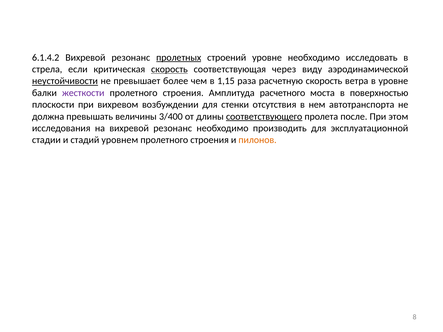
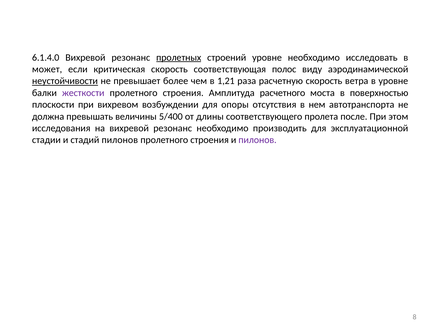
6.1.4.2: 6.1.4.2 -> 6.1.4.0 (46, 58)
стрела: стрела -> может (47, 69)
скорость underline: present -> none (169, 69)
через: через -> полос (284, 69)
1,15: 1,15 -> 1,21 (226, 81)
стенки: стенки -> опоры (235, 105)
3/400: 3/400 -> 5/400 (171, 117)
соответствующего underline: present -> none (264, 117)
стадий уровнем: уровнем -> пилонов (120, 140)
пилонов colour: orange -> purple (258, 140)
